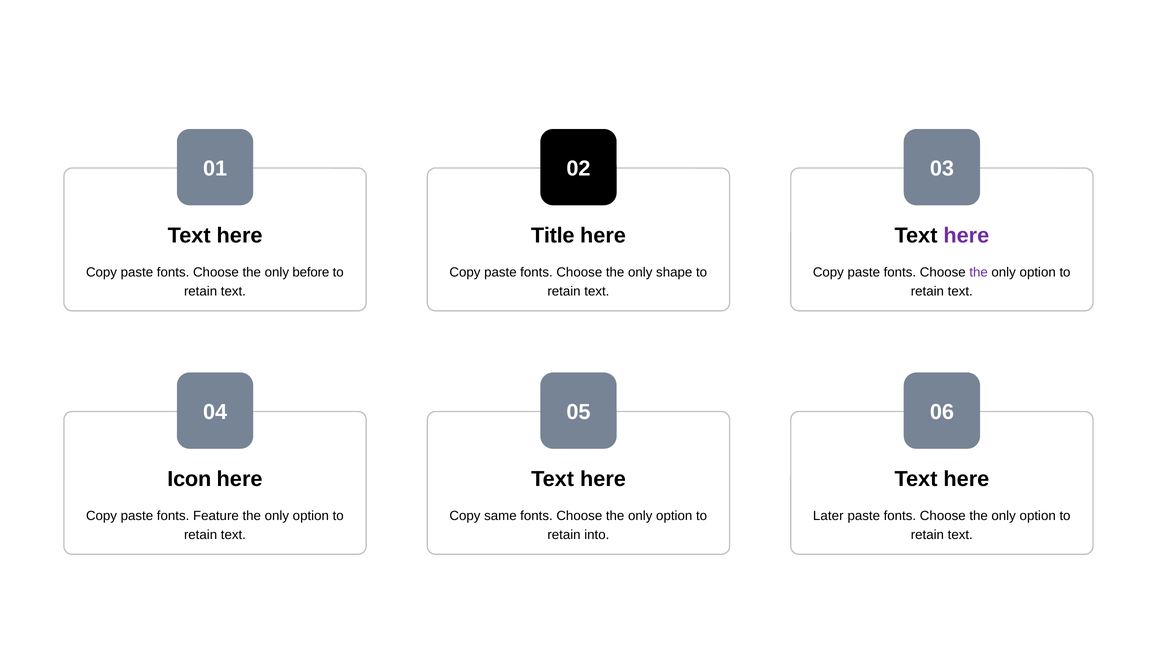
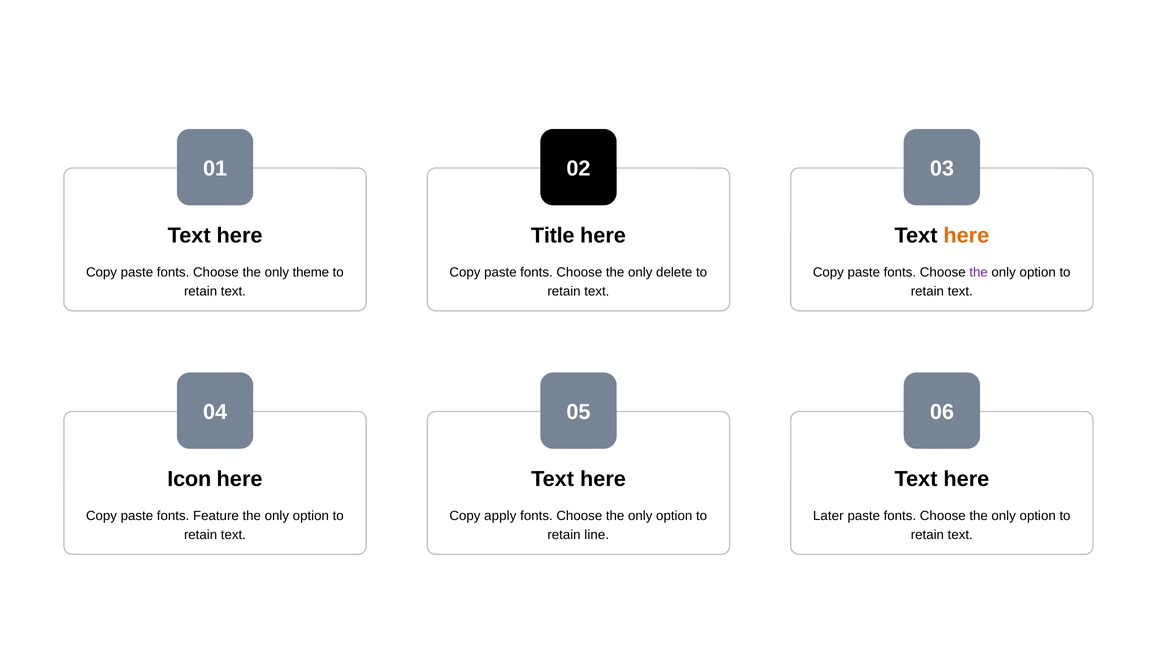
here colour: purple -> orange (966, 236)
before: before -> theme (311, 272)
shape: shape -> delete (674, 272)
same: same -> apply (500, 516)
into: into -> line (597, 535)
